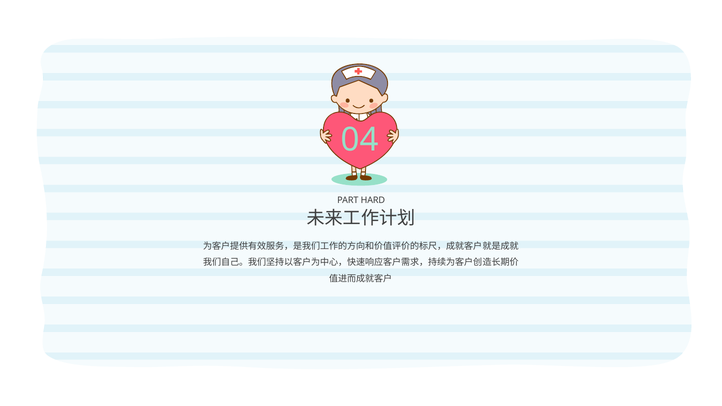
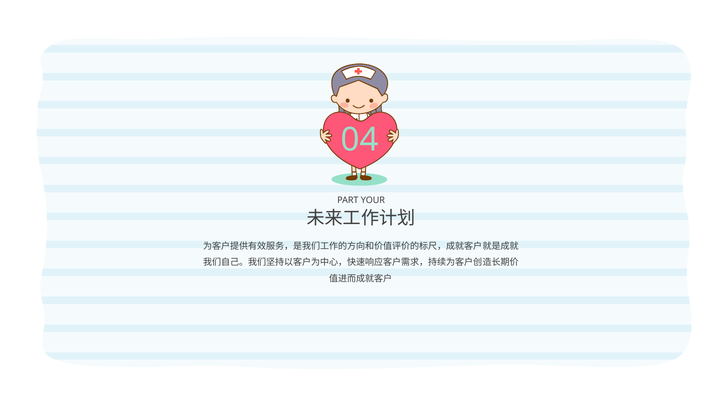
HARD: HARD -> YOUR (373, 200)
